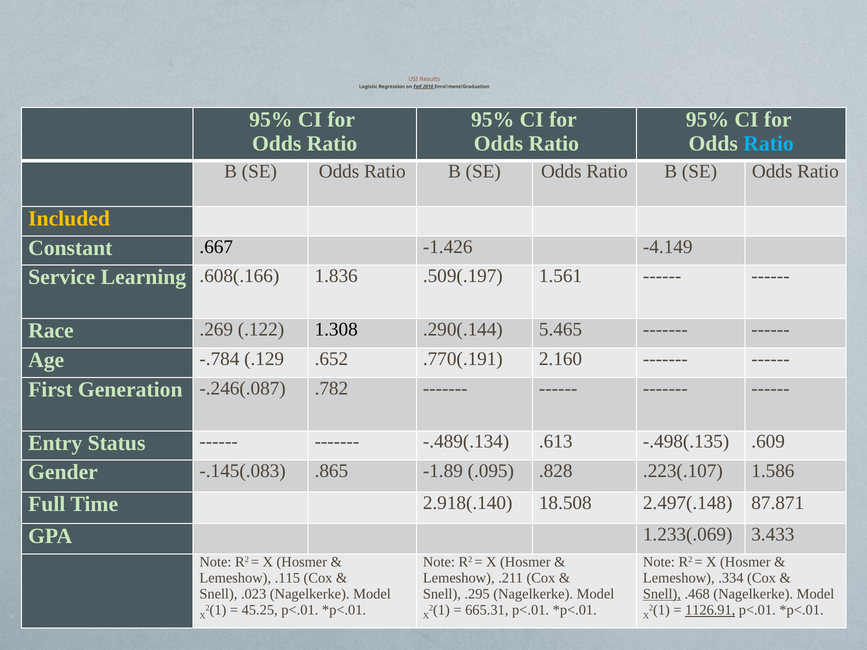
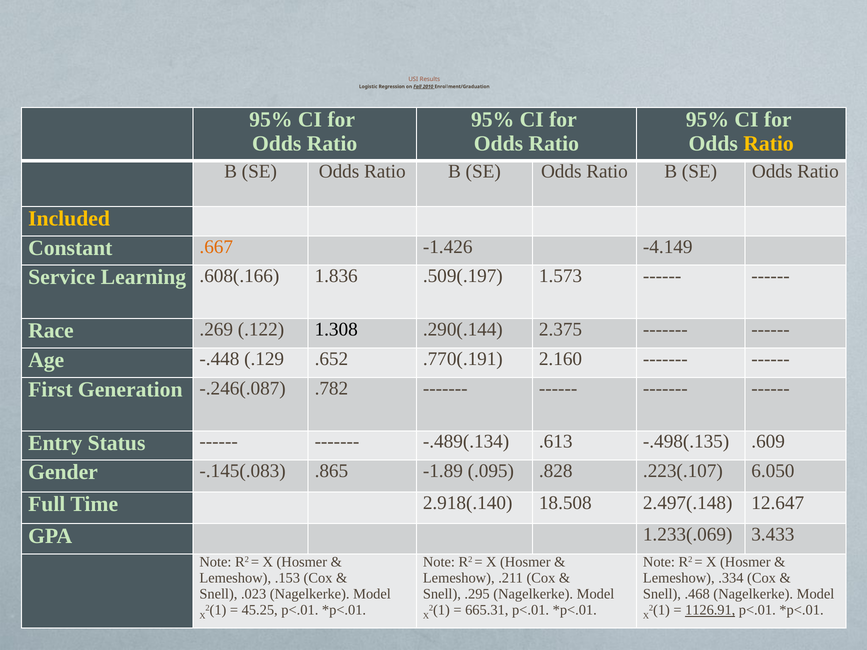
Ratio colour: light blue -> yellow (769, 144)
.667 colour: black -> orange (216, 247)
1.561: 1.561 -> 1.573 (561, 276)
5.465: 5.465 -> 2.375 (561, 330)
-.784: -.784 -> -.448 (219, 359)
1.586: 1.586 -> 6.050 (773, 471)
87.871: 87.871 -> 12.647 (778, 503)
.115: .115 -> .153 (287, 578)
Snell underline: present -> none (662, 594)
